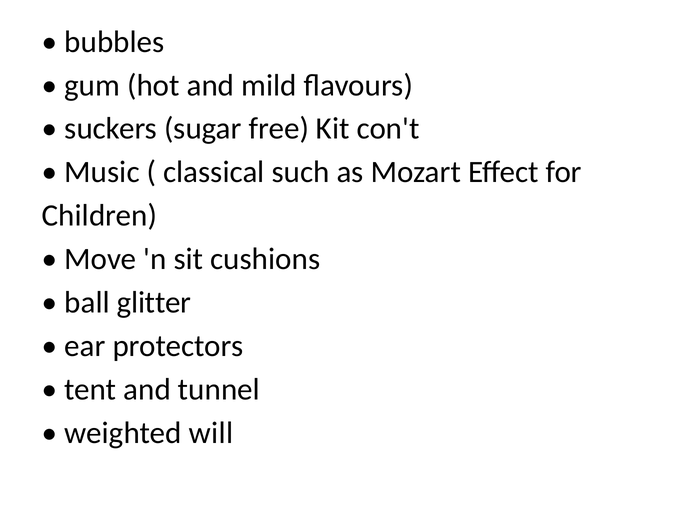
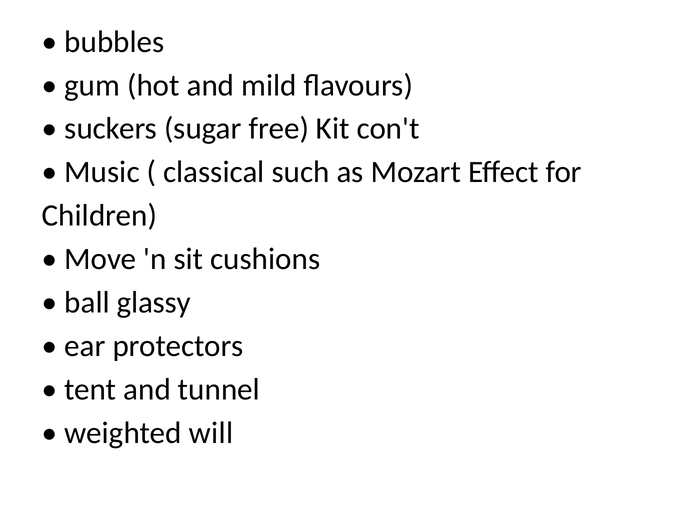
glitter: glitter -> glassy (154, 303)
